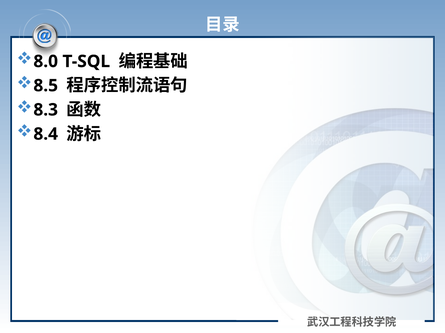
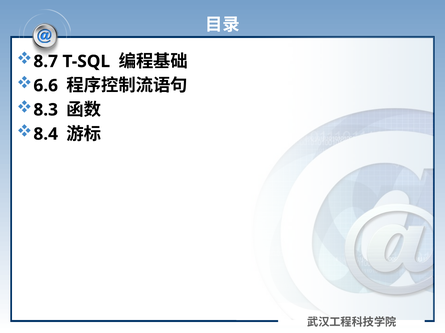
8.0: 8.0 -> 8.7 (46, 62)
8.5: 8.5 -> 6.6 (46, 86)
